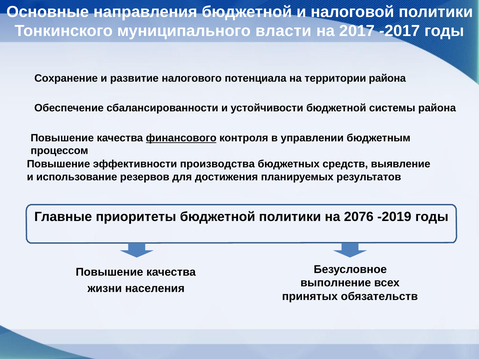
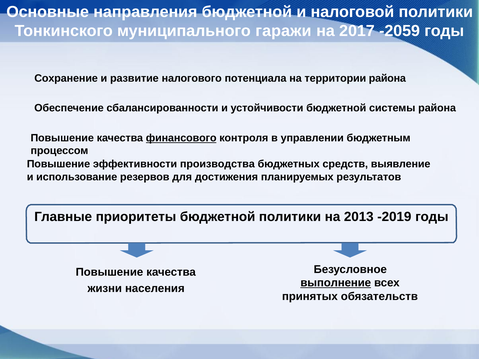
власти: власти -> гаражи (283, 31)
-2017: -2017 -> -2059 (400, 31)
2076: 2076 -> 2013 (359, 217)
выполнение underline: none -> present (336, 283)
